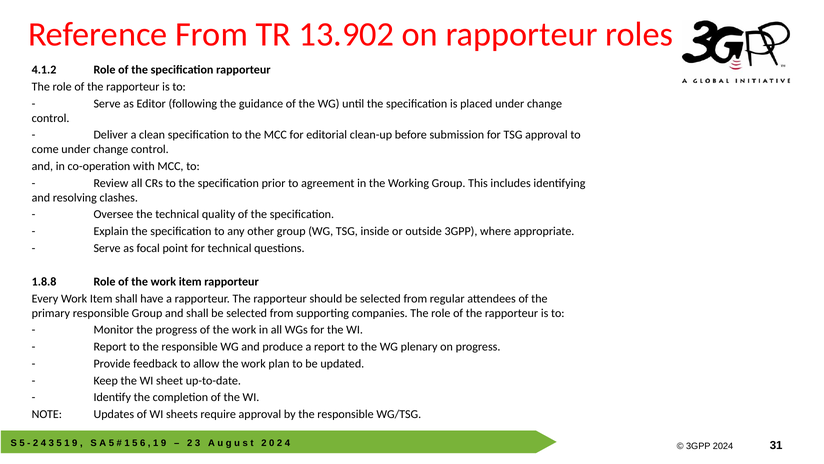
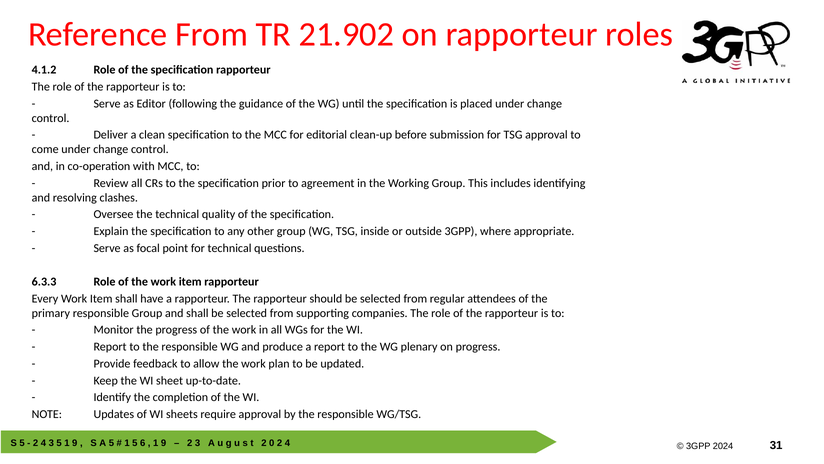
13.902: 13.902 -> 21.902 (346, 34)
1.8.8: 1.8.8 -> 6.3.3 (44, 282)
